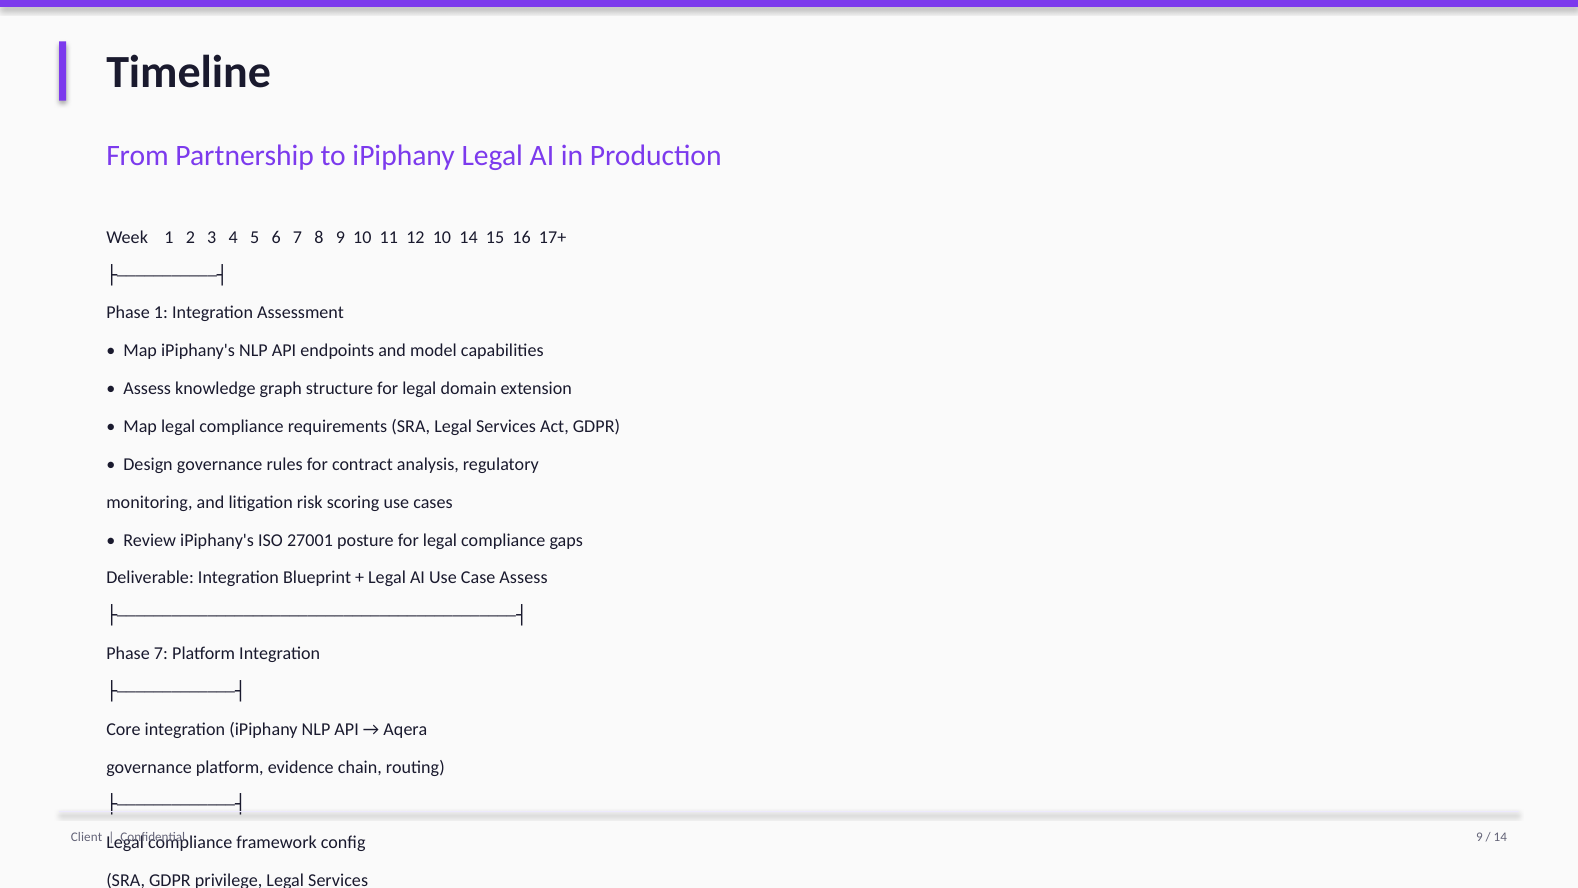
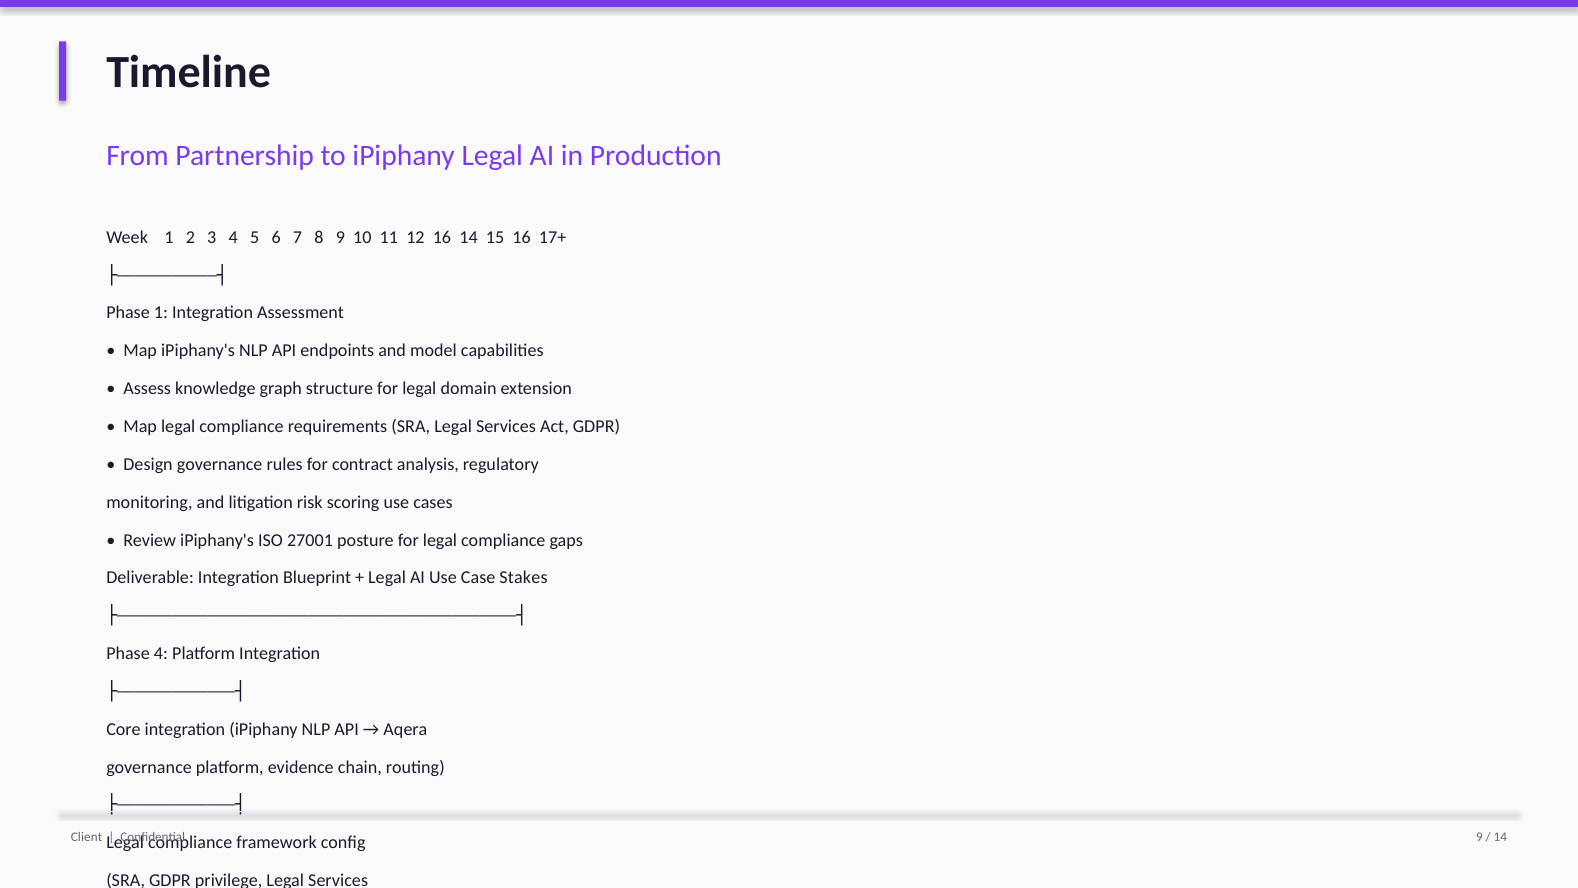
12 10: 10 -> 16 (442, 237)
Case Assess: Assess -> Stakes (524, 578)
Phase 7: 7 -> 4 (161, 653)
